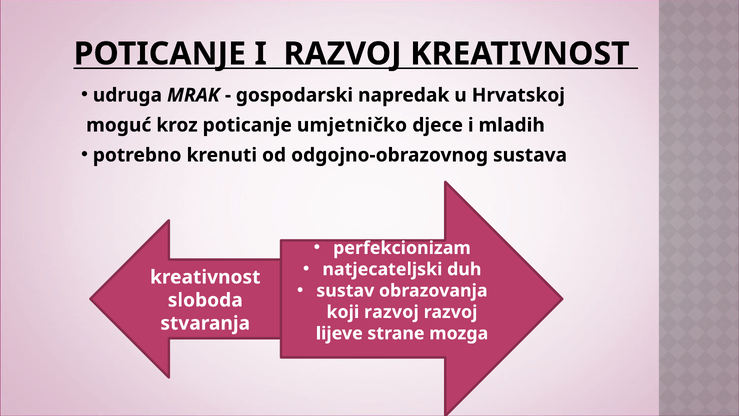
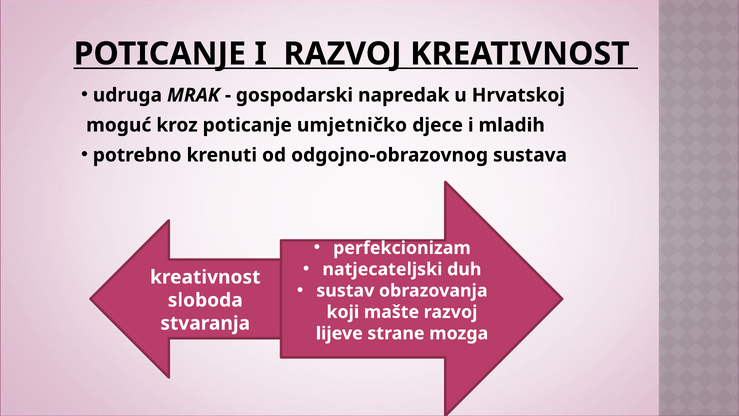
koji razvoj: razvoj -> mašte (391, 312)
